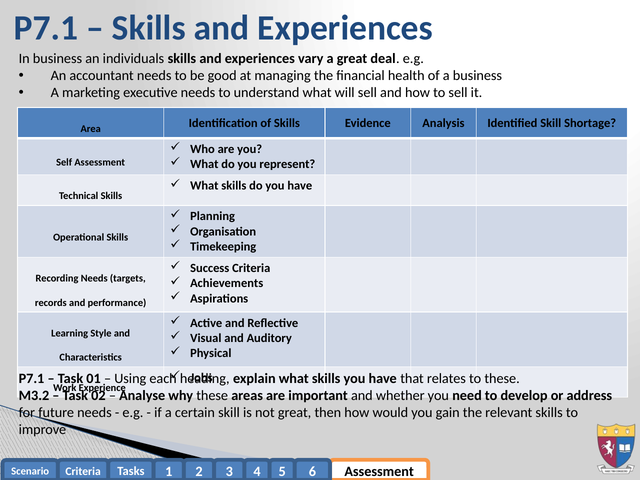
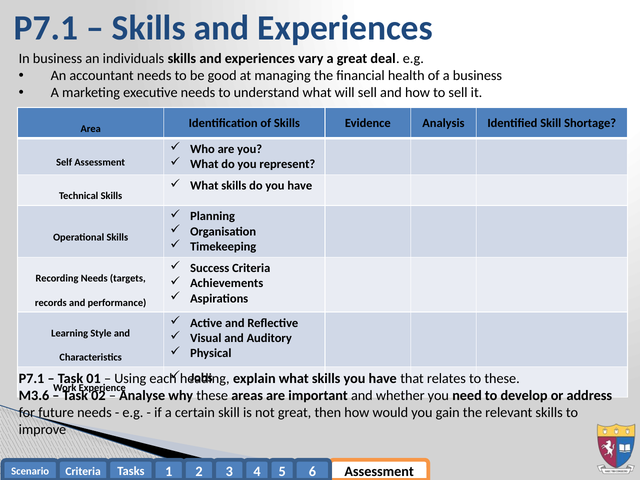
M3.2: M3.2 -> M3.6 (34, 396)
